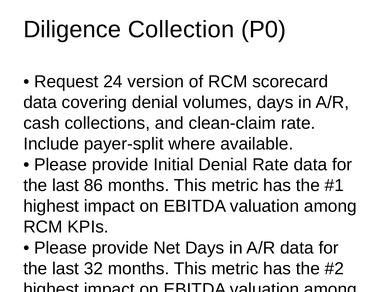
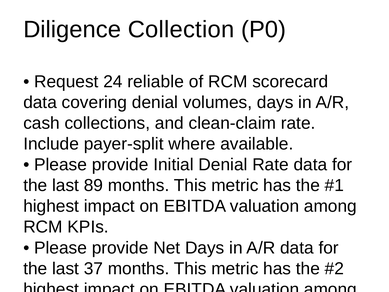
version: version -> reliable (156, 82)
86: 86 -> 89 (93, 185)
32: 32 -> 37 (93, 268)
